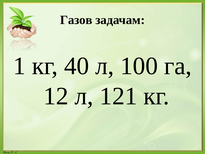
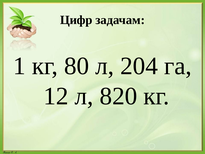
Газов: Газов -> Цифр (76, 20)
40: 40 -> 80 (77, 66)
100: 100 -> 204 (139, 66)
121: 121 -> 820 (118, 96)
